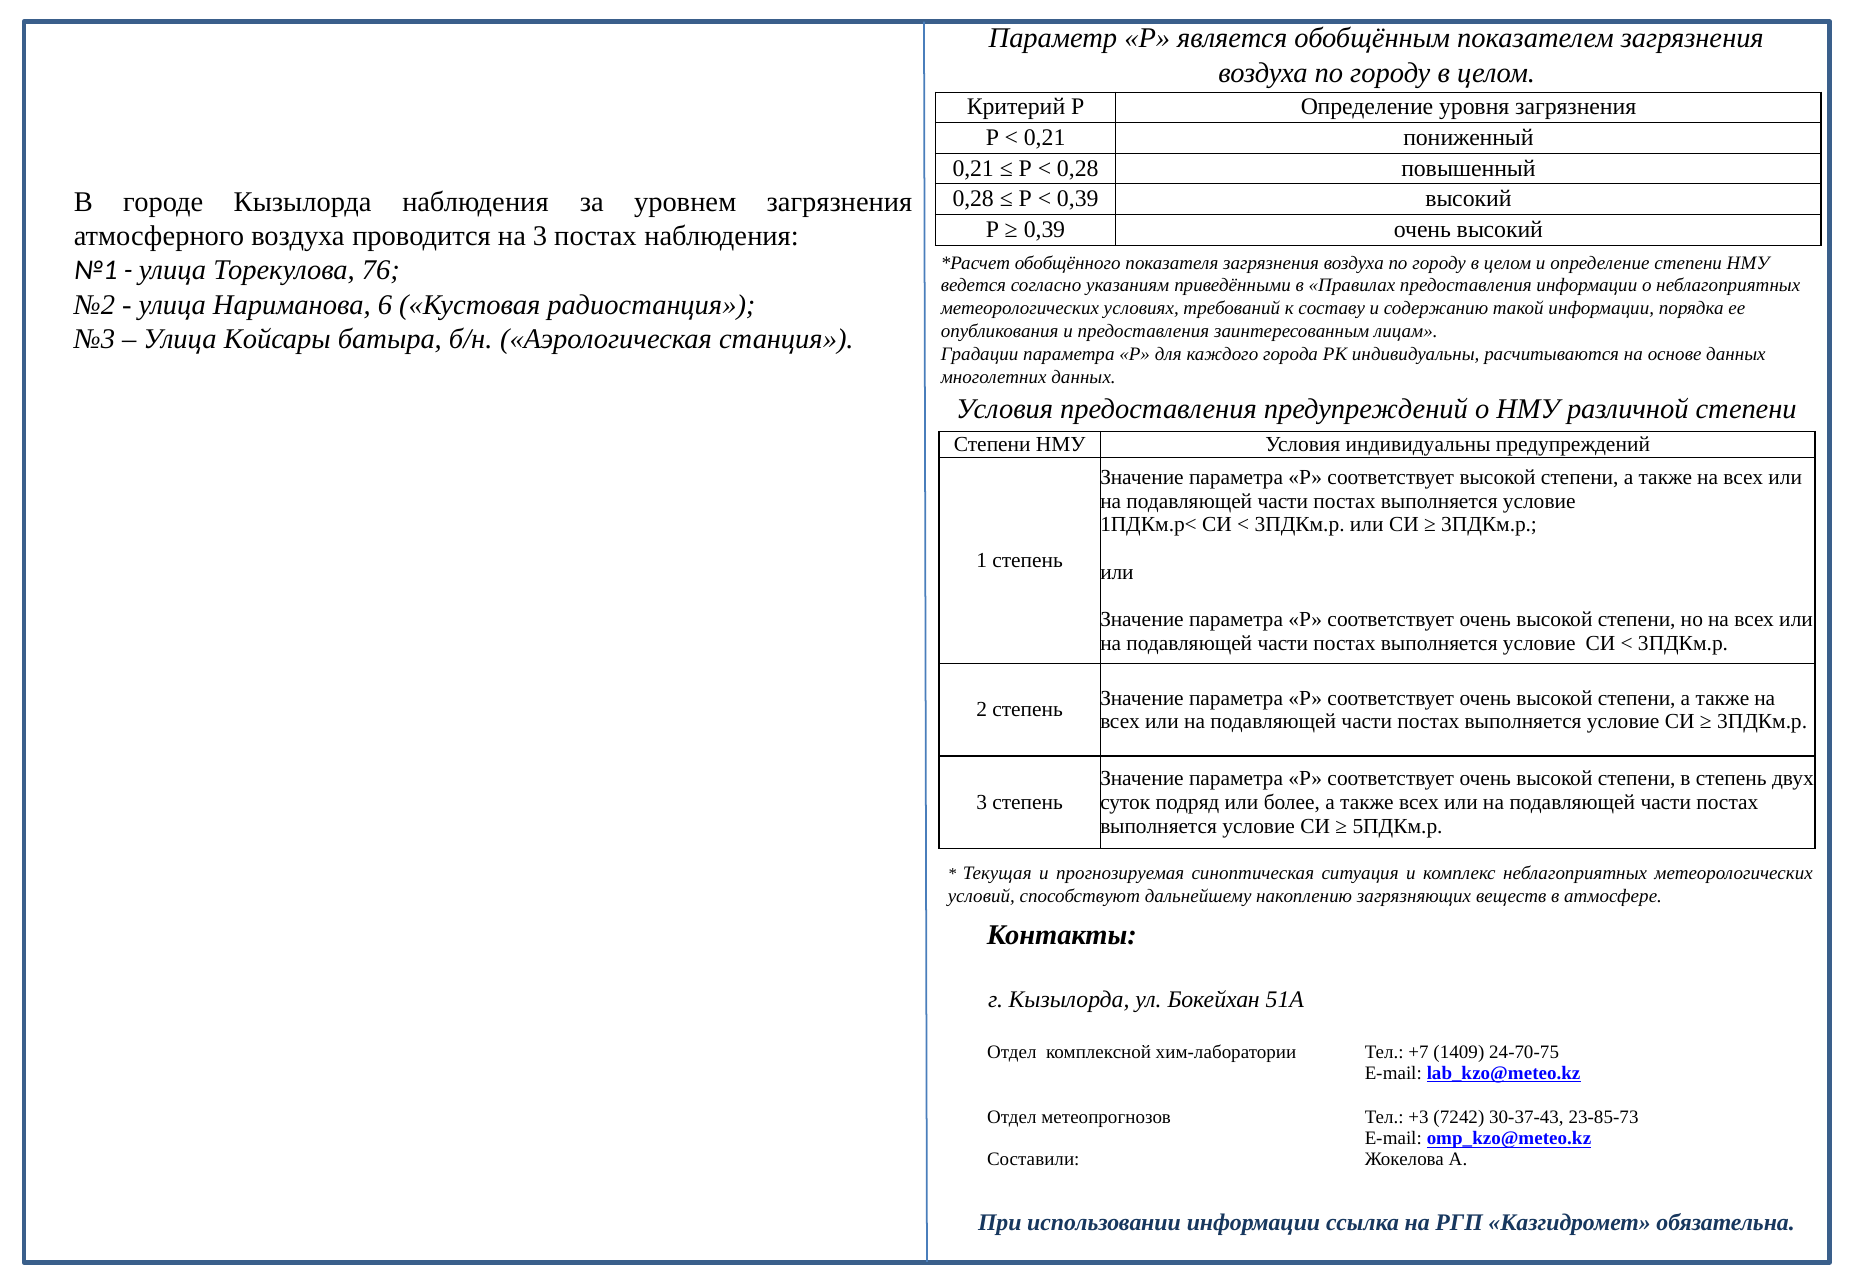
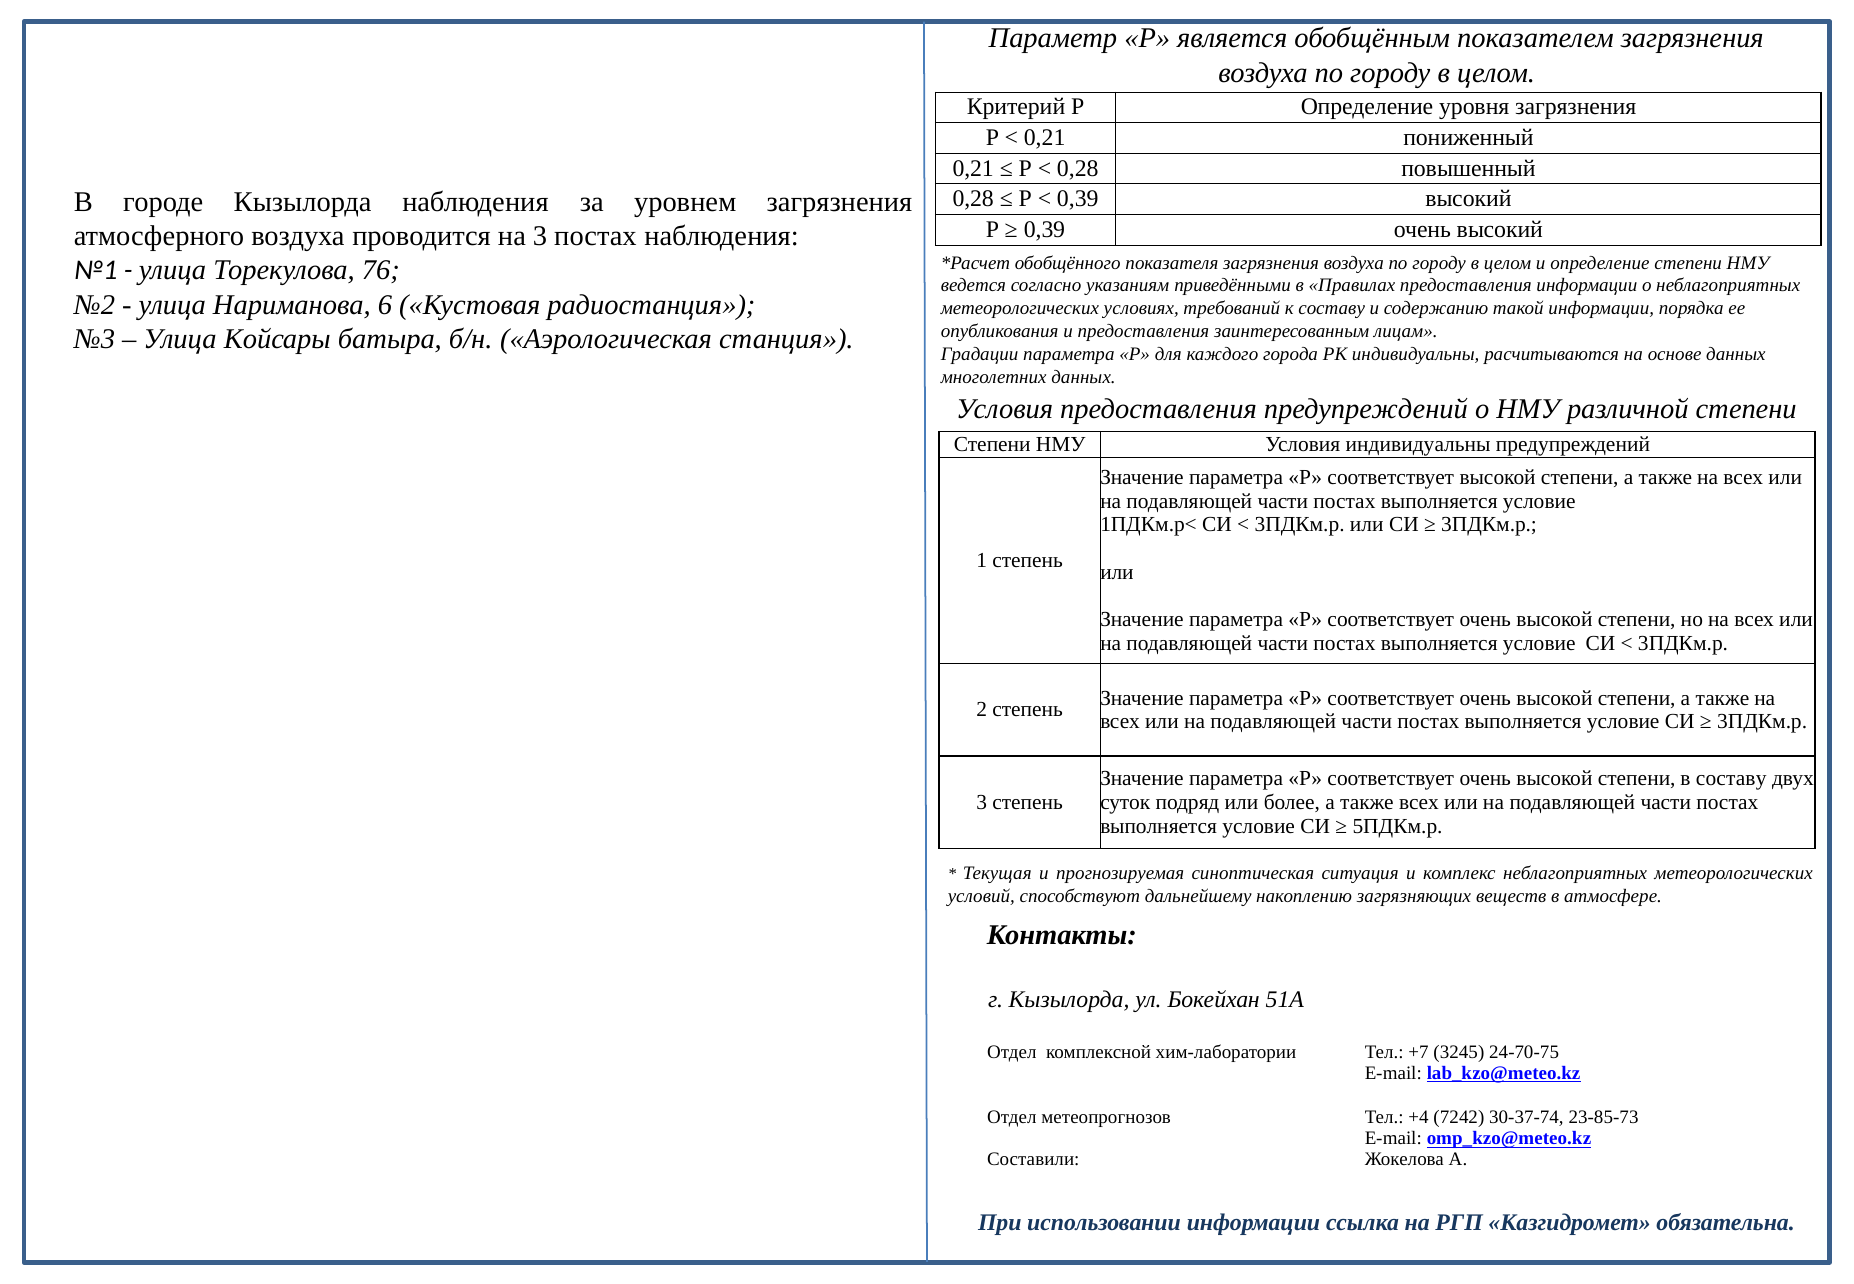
в степень: степень -> составу (1731, 779)
1409: 1409 -> 3245 (1459, 1052)
+3: +3 -> +4 (1419, 1117)
30-37-43: 30-37-43 -> 30-37-74 (1526, 1117)
